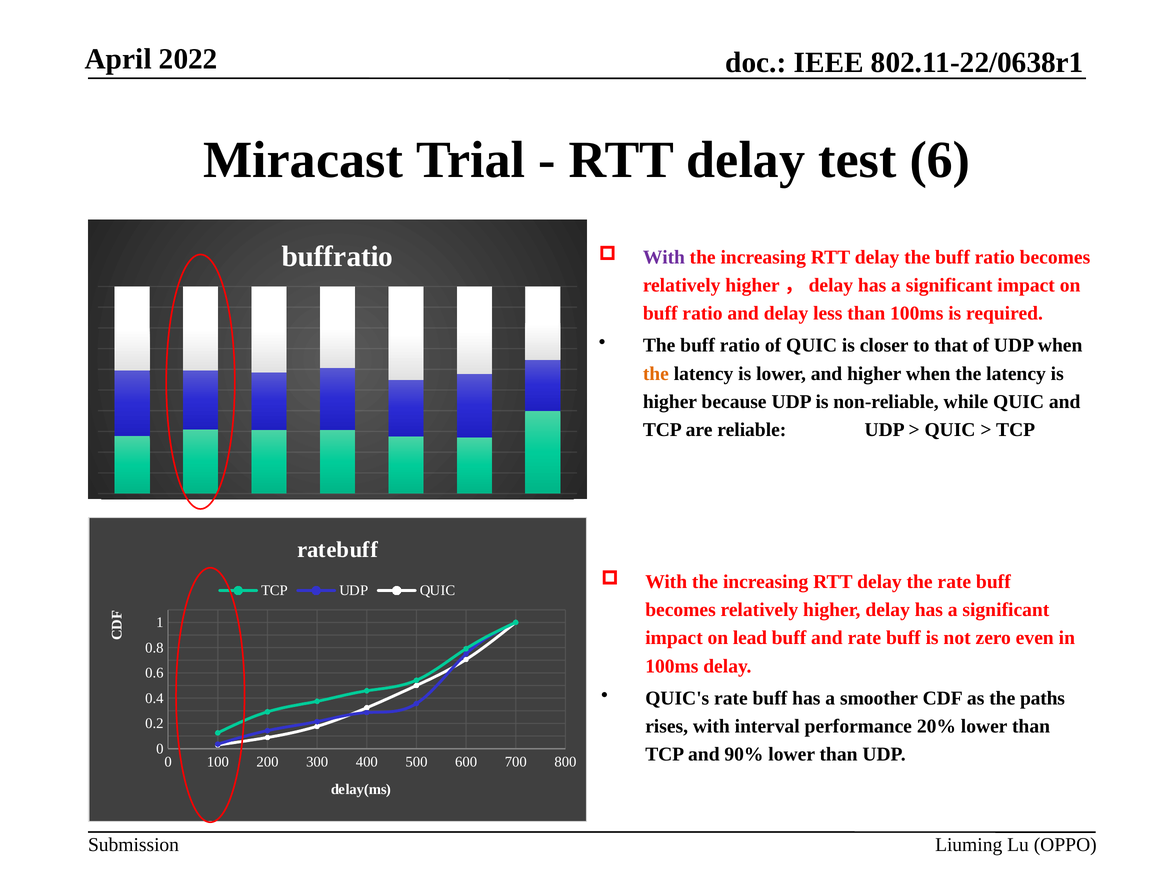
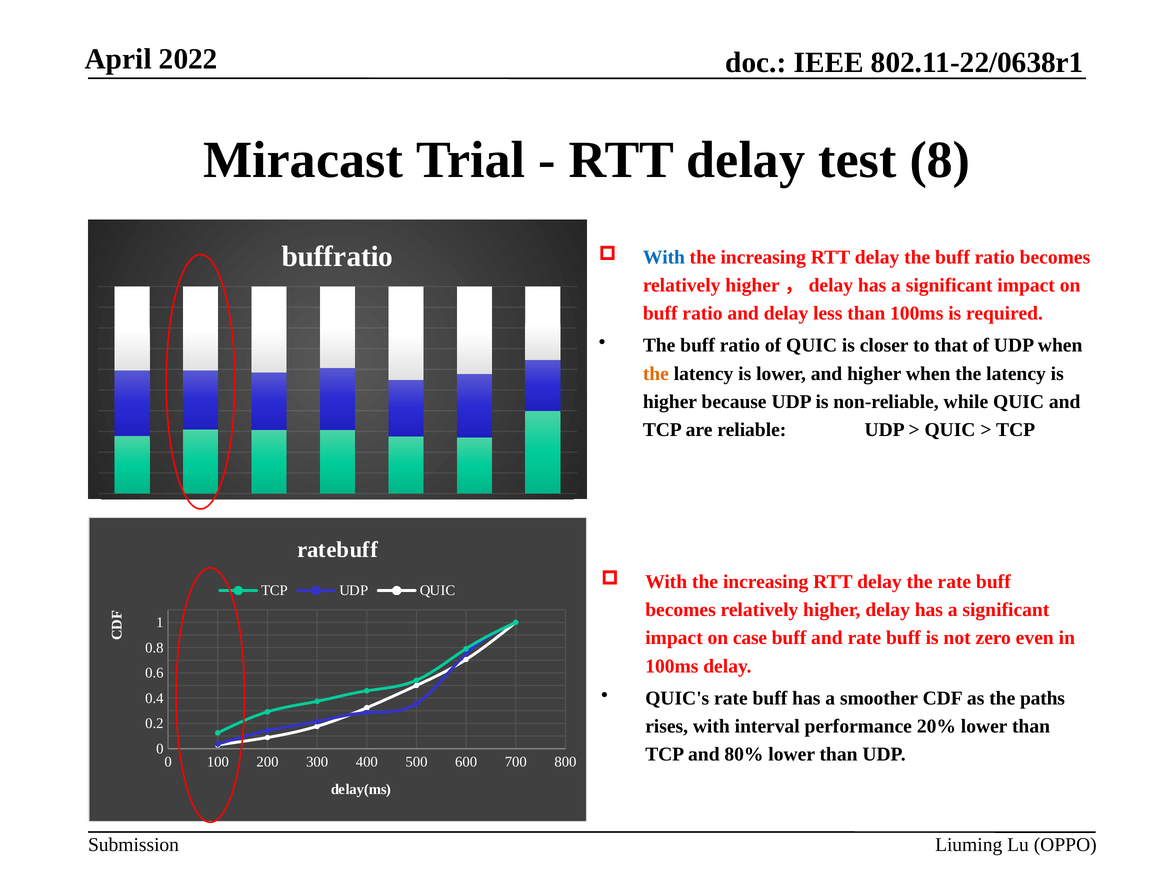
6: 6 -> 8 (940, 160)
With colour: purple -> blue (664, 257)
lead: lead -> case (750, 638)
90%: 90% -> 80% (744, 754)
